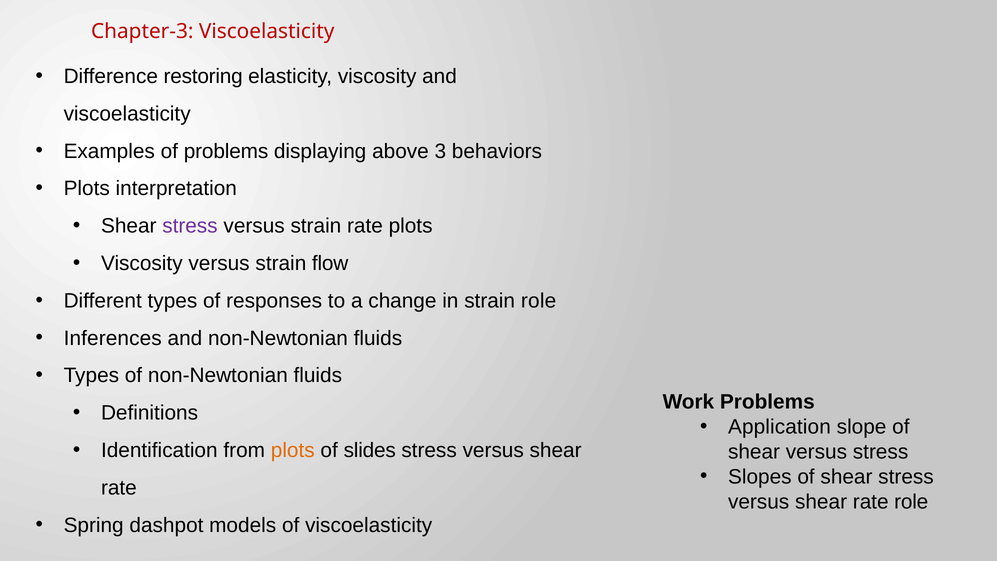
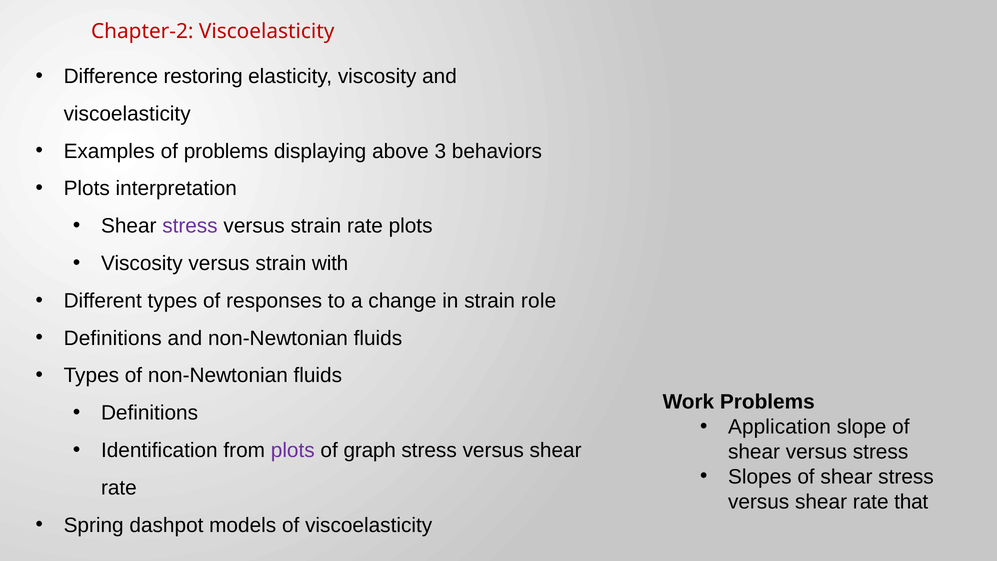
Chapter-3: Chapter-3 -> Chapter-2 (142, 31)
flow: flow -> with (330, 263)
Inferences: Inferences -> Definitions (113, 338)
plots colour: orange -> purple (293, 450)
slides: slides -> graph (370, 450)
rate role: role -> that (911, 502)
